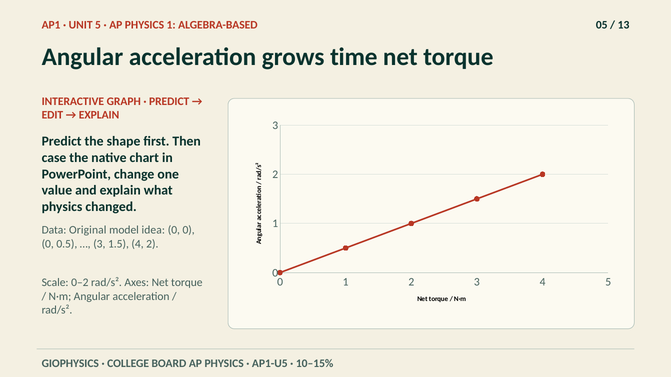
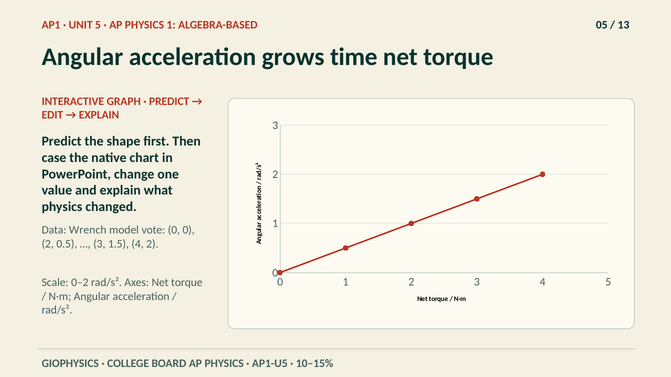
Original: Original -> Wrench (88, 230)
idea: idea -> vote (153, 230)
0: 0 -> 2 (48, 244)
